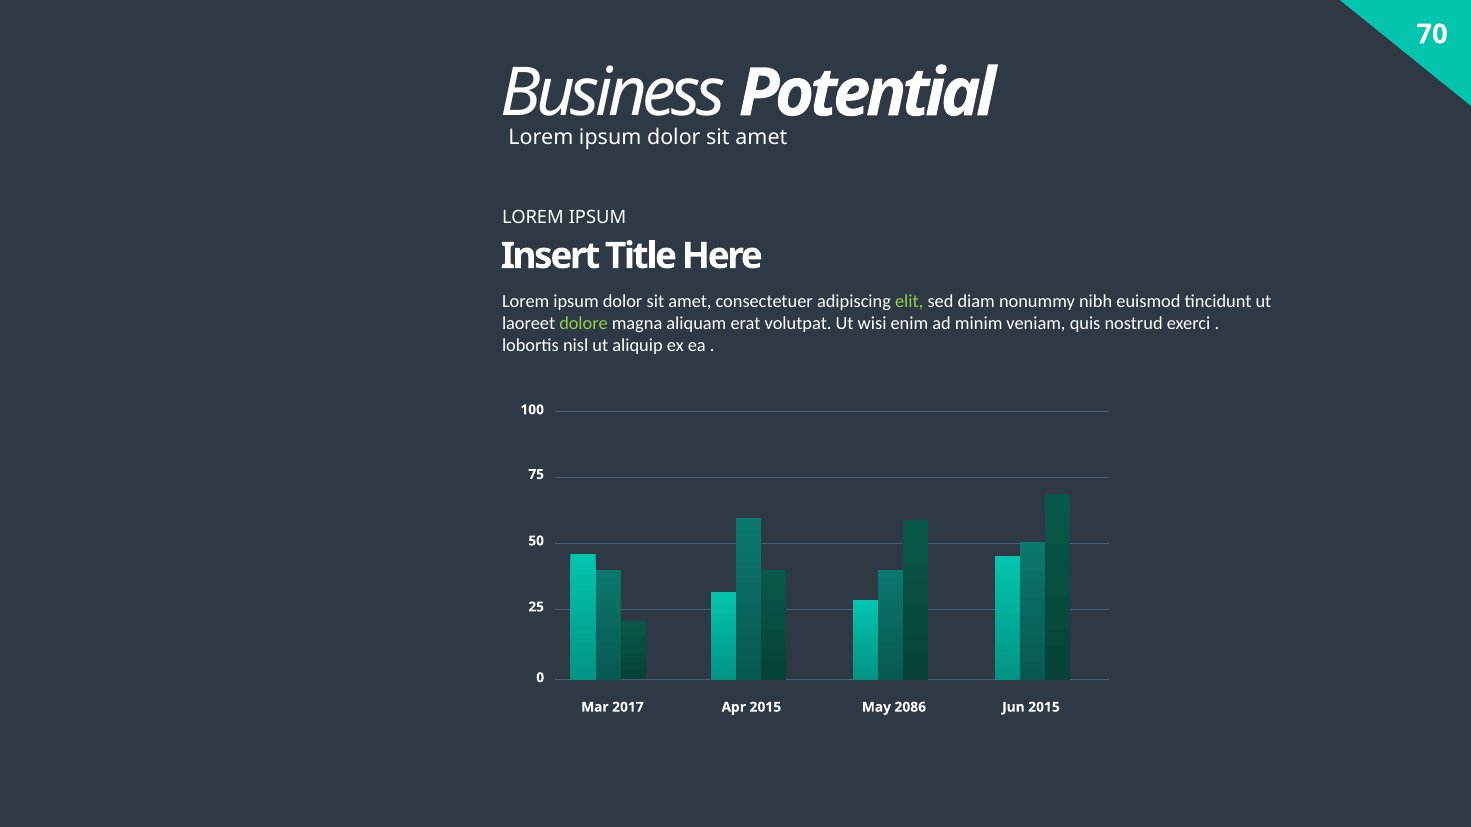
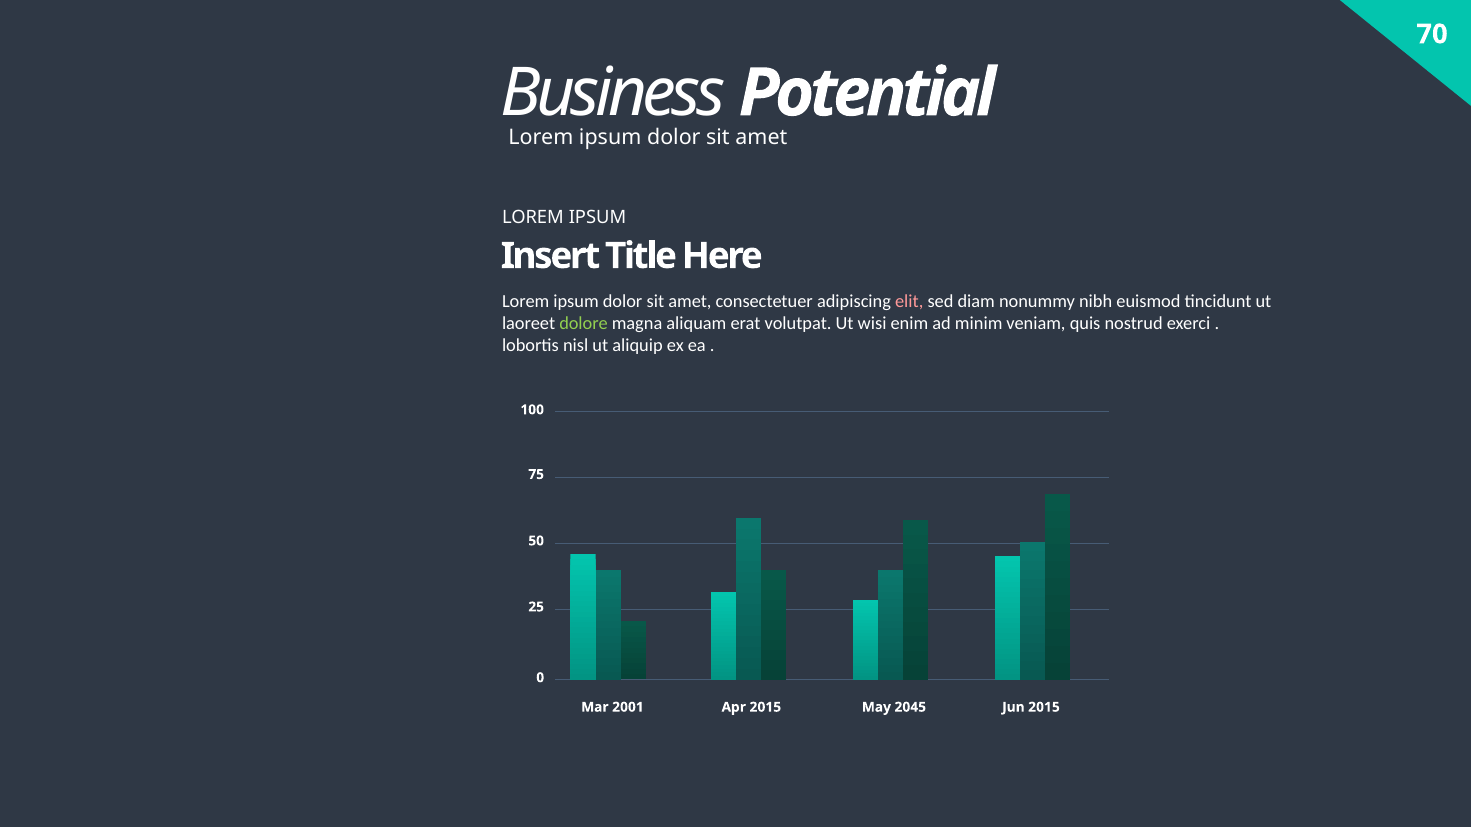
elit colour: light green -> pink (909, 302)
2017: 2017 -> 2001 (628, 707)
2086: 2086 -> 2045 (910, 707)
